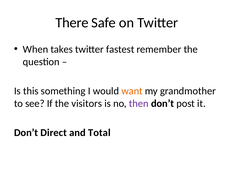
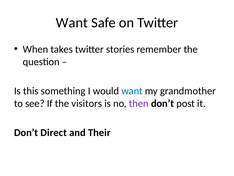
There: There -> Want (72, 23)
fastest: fastest -> stories (120, 49)
want colour: orange -> blue (132, 91)
Total: Total -> Their (99, 132)
